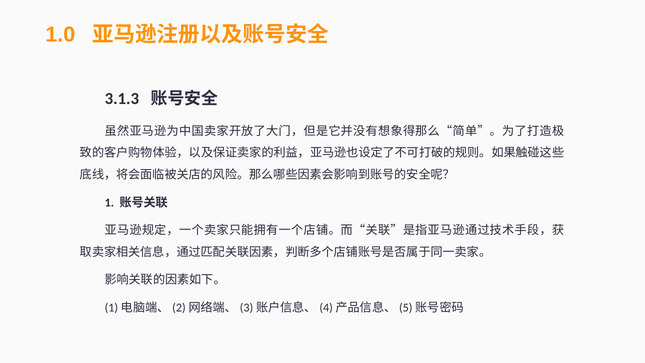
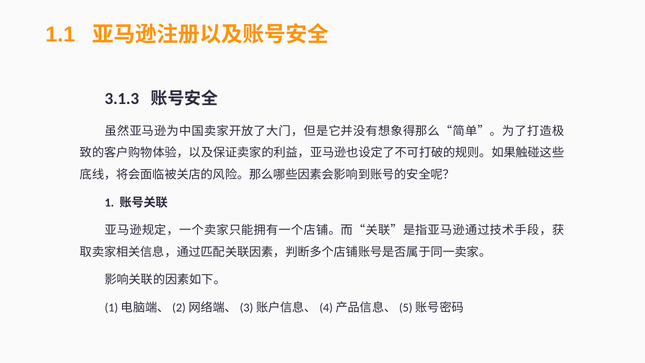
1.0: 1.0 -> 1.1 (60, 34)
